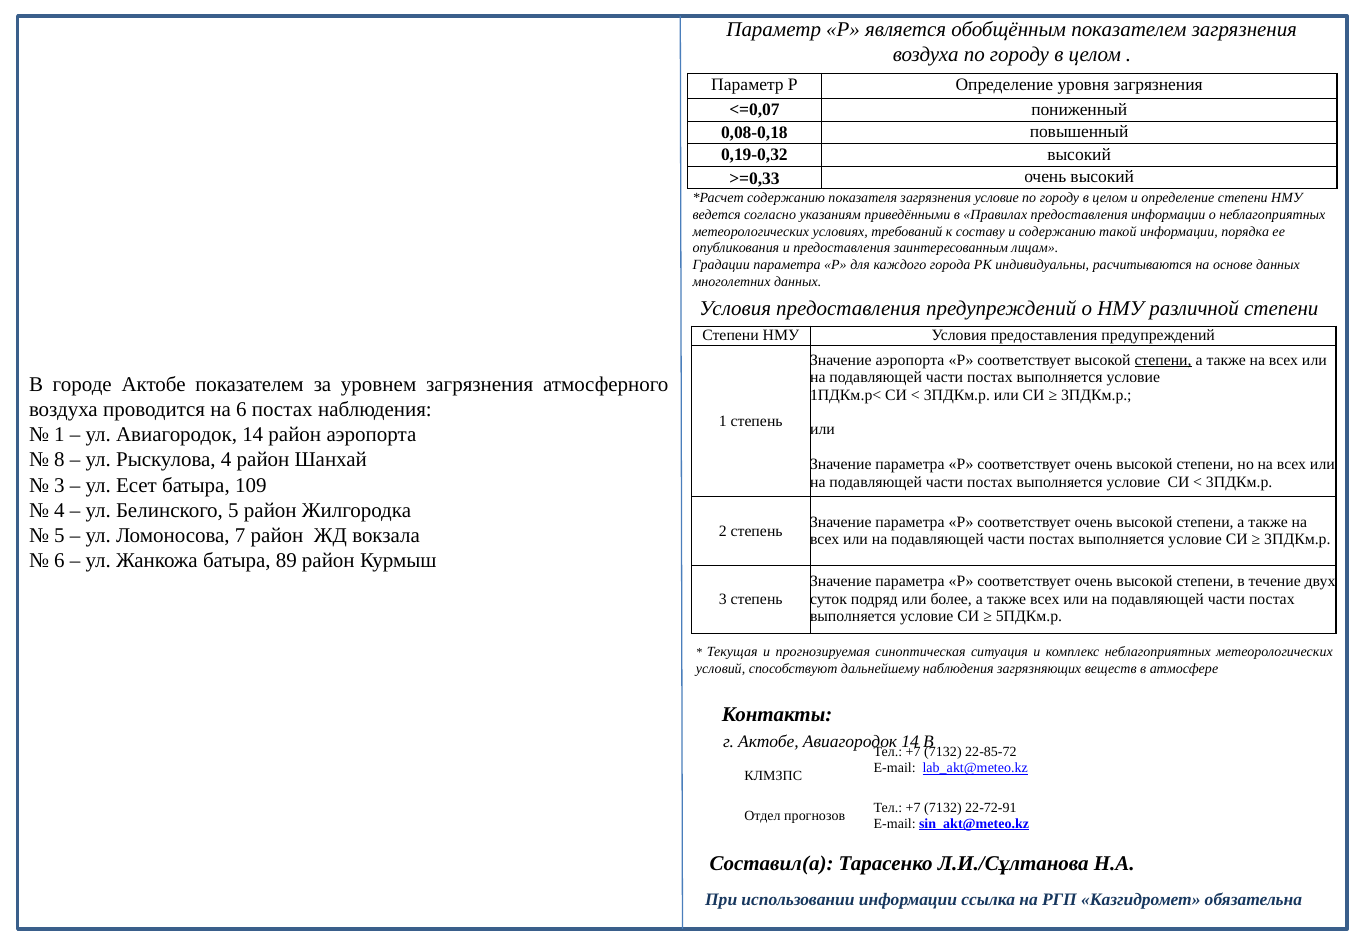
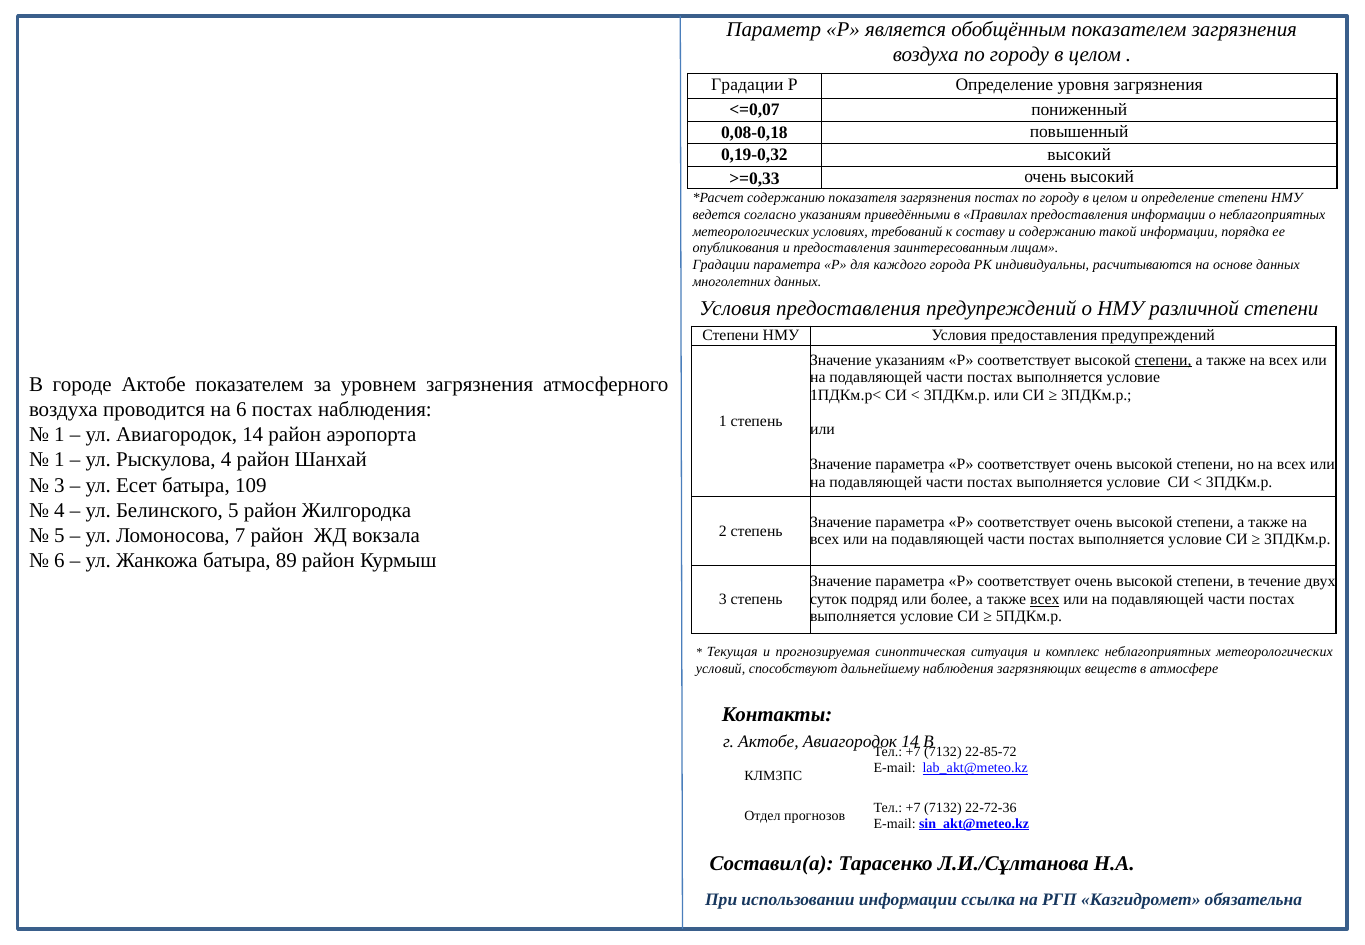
Параметр: Параметр -> Градации (747, 84)
загрязнения условие: условие -> постах (997, 198)
Значение аэропорта: аэропорта -> указаниям (910, 360)
8: 8 -> 1 (59, 460)
всех underline: none -> present (1045, 599)
22-72-91: 22-72-91 -> 22-72-36 (991, 808)
